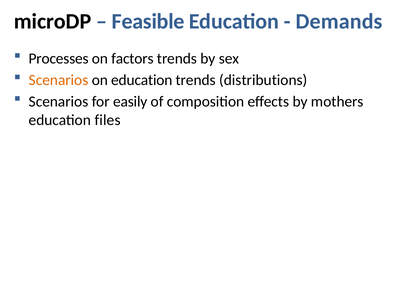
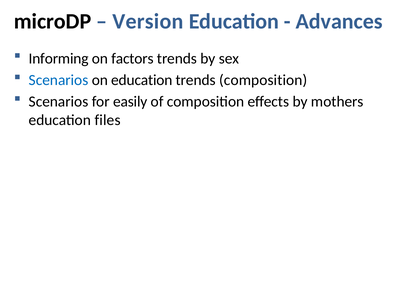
Feasible: Feasible -> Version (148, 21)
Demands: Demands -> Advances (339, 21)
Processes: Processes -> Informing (59, 58)
Scenarios colour: orange -> blue (59, 80)
trends distributions: distributions -> composition (263, 80)
